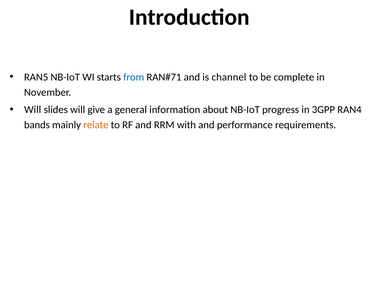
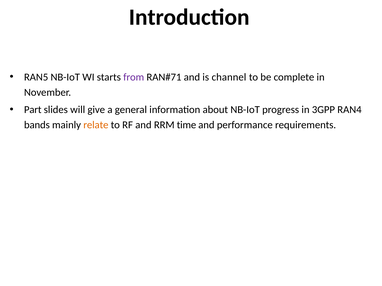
from colour: blue -> purple (134, 77)
Will: Will -> Part (33, 110)
with: with -> time (186, 125)
